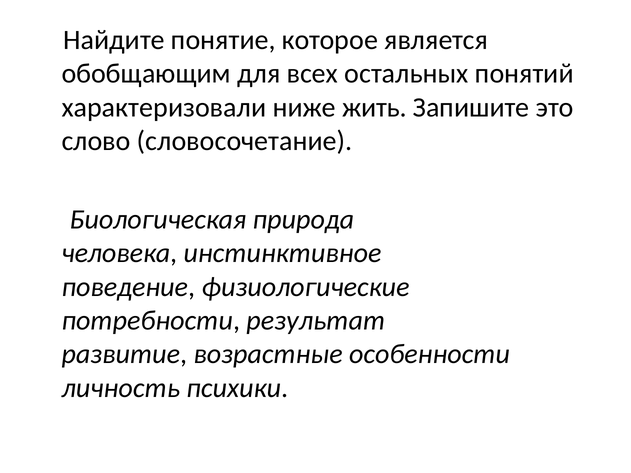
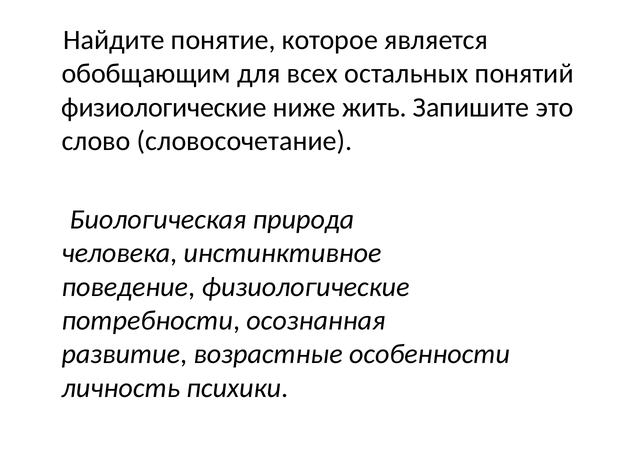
характеризовали: характеризовали -> физиологические (164, 107)
результат: результат -> осознанная (316, 321)
